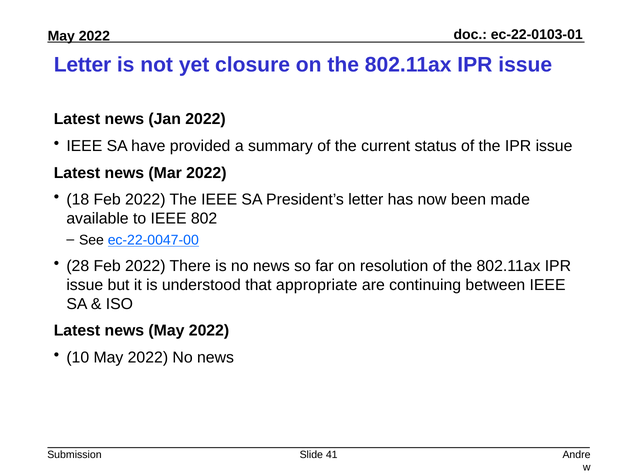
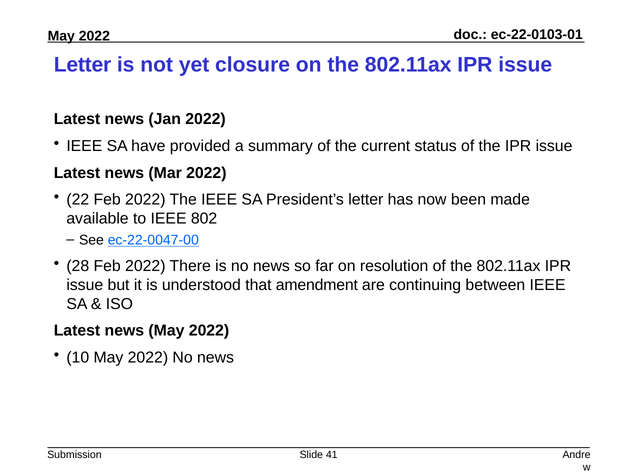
18: 18 -> 22 (78, 200)
appropriate: appropriate -> amendment (317, 285)
